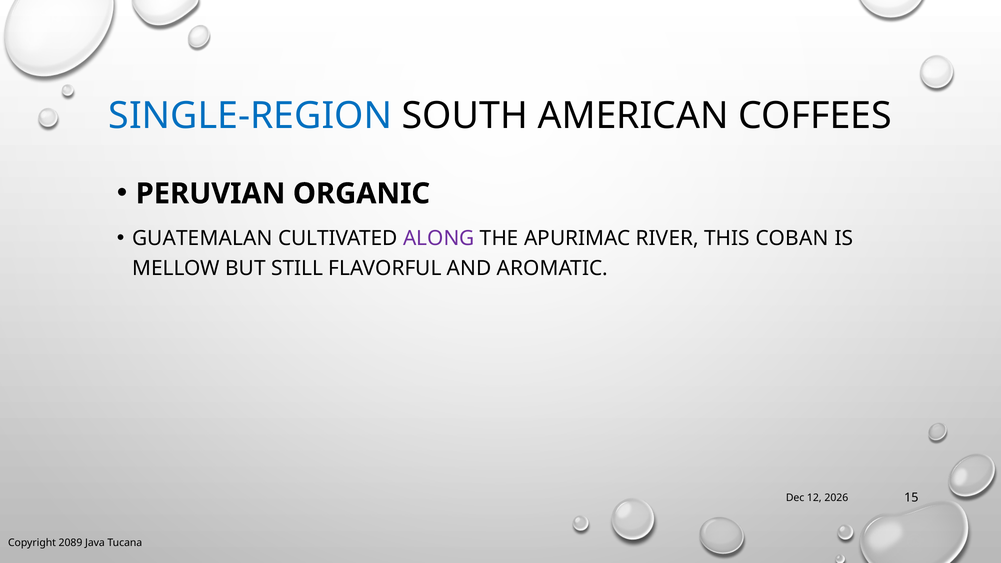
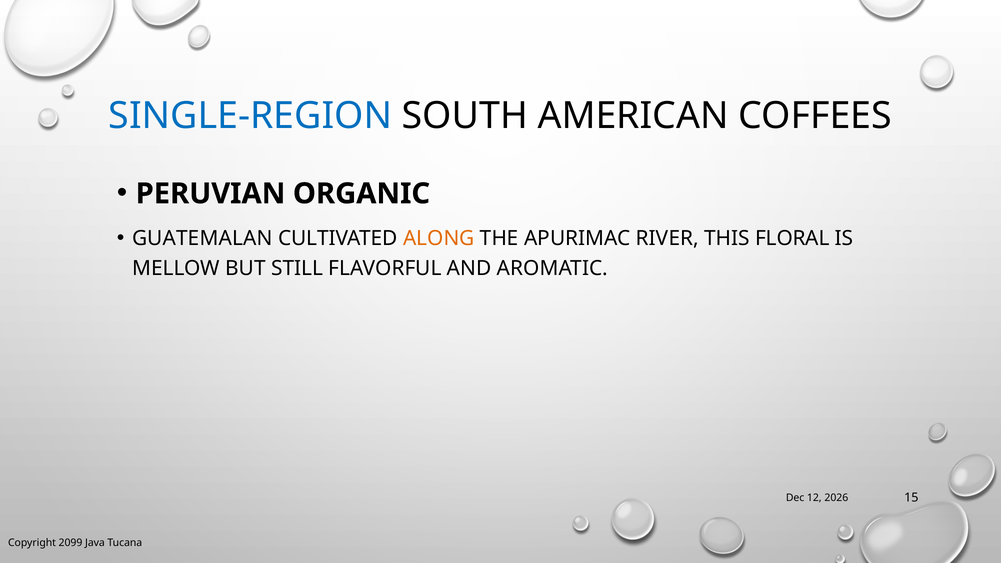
ALONG colour: purple -> orange (439, 239)
COBAN: COBAN -> FLORAL (792, 239)
2089: 2089 -> 2099 (70, 543)
